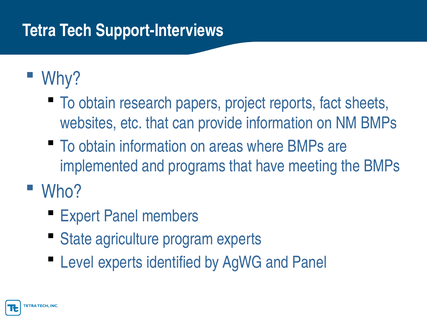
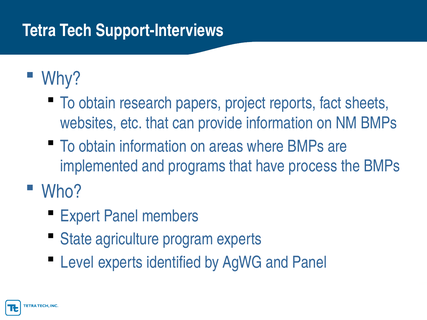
meeting: meeting -> process (313, 166)
